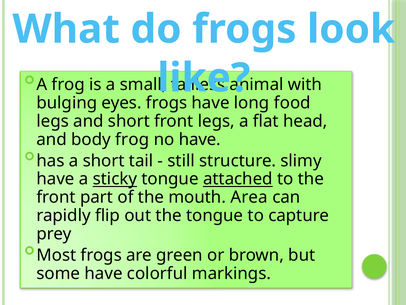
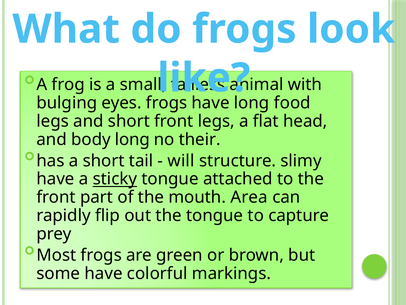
body frog: frog -> long (132, 139)
no have: have -> their (200, 139)
still: still -> will (181, 160)
attached underline: present -> none (238, 179)
